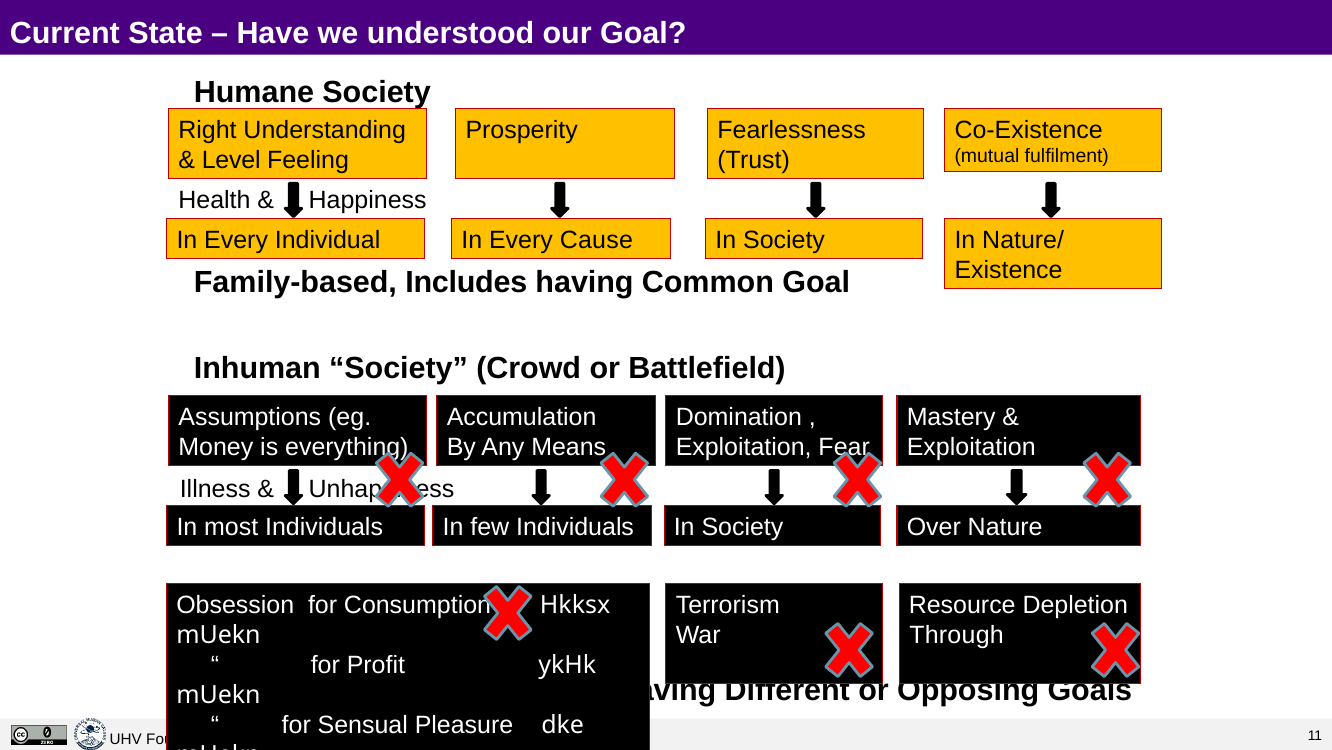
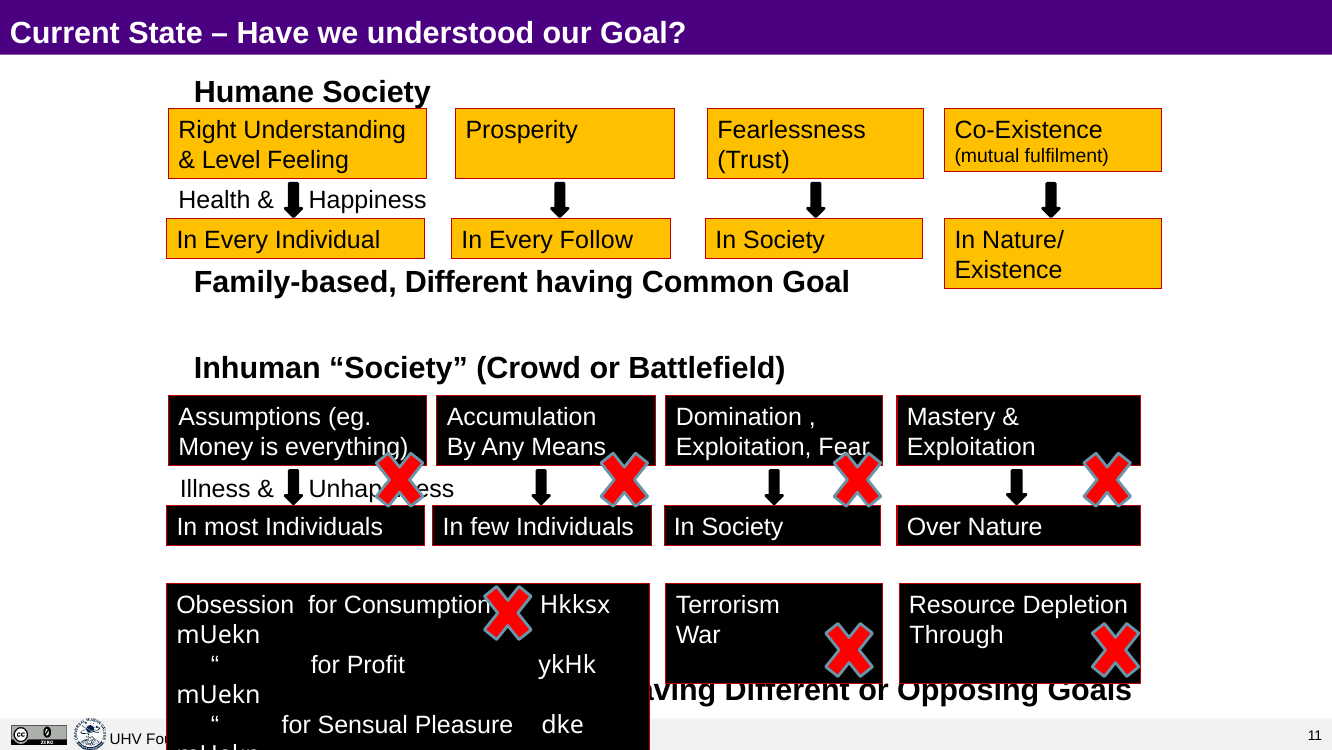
Cause: Cause -> Follow (596, 240)
Family-based Includes: Includes -> Different (466, 282)
